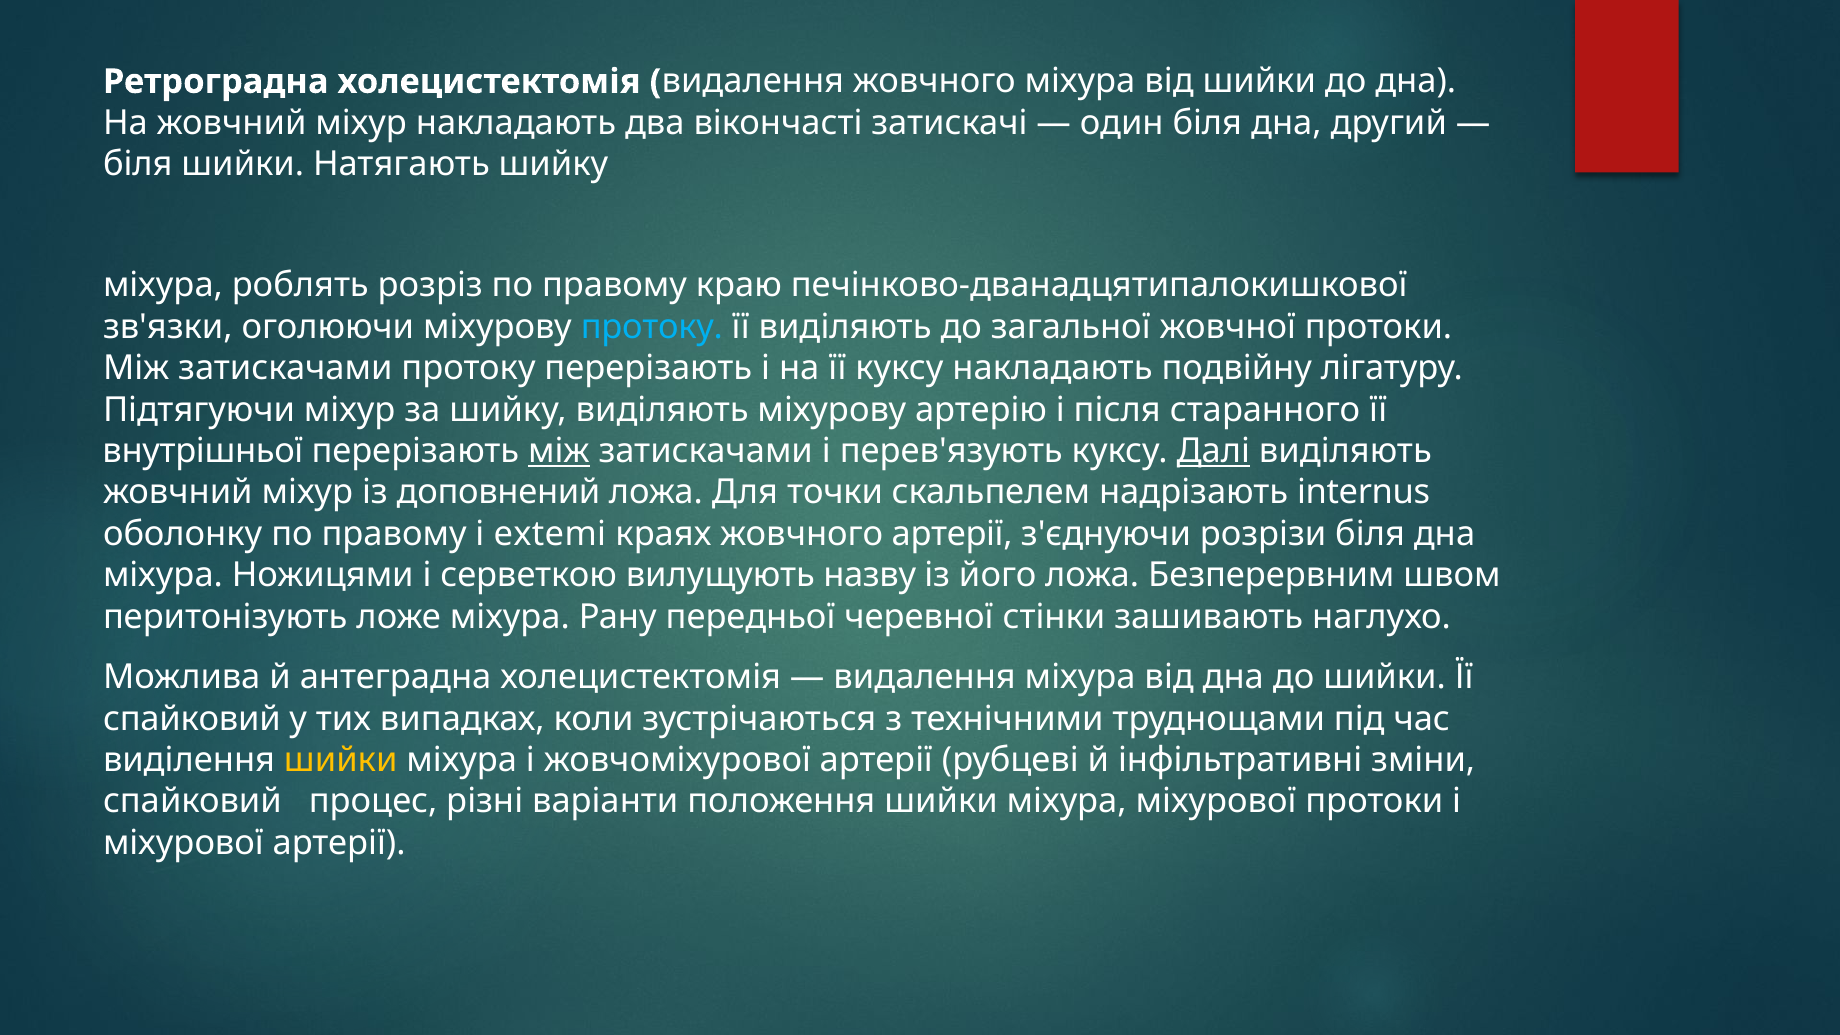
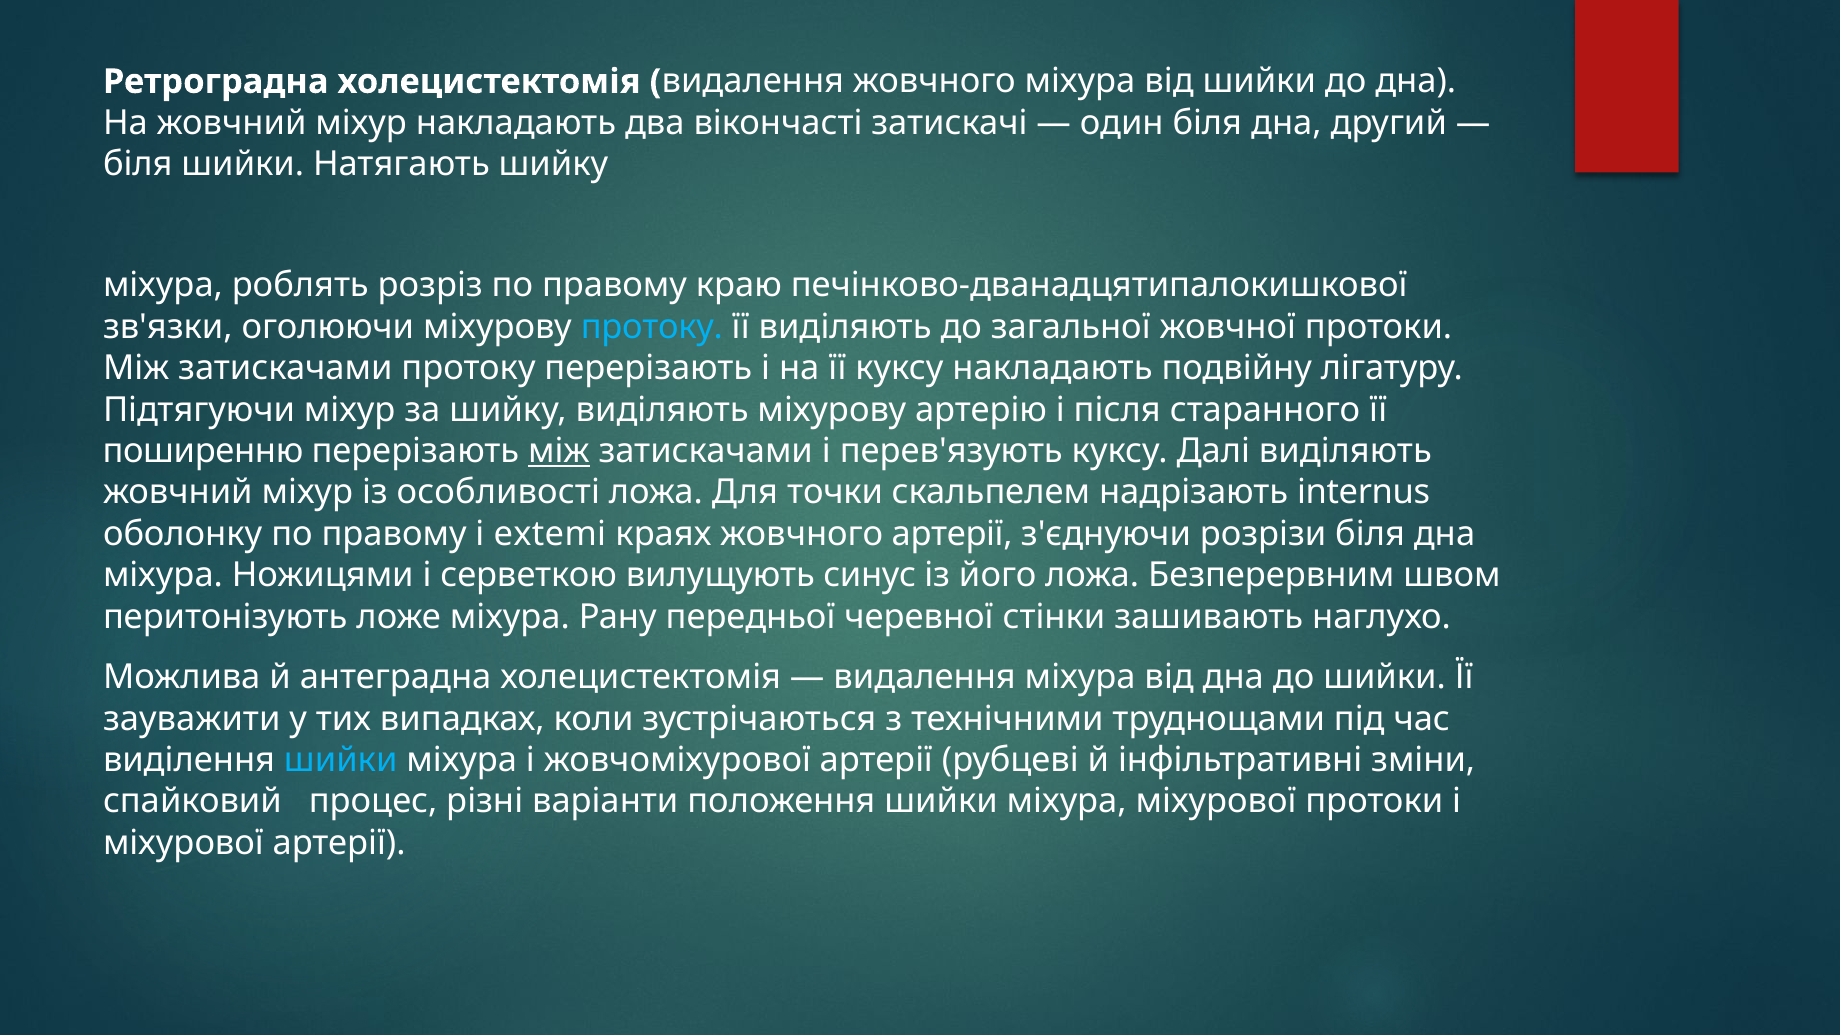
внутрішньої: внутрішньої -> поширенню (203, 451)
Далі underline: present -> none (1213, 451)
доповнений: доповнений -> особливості (498, 493)
назву: назву -> синус (870, 575)
спайковий: спайковий -> зауважити (192, 719)
шийки colour: yellow -> light blue (341, 760)
